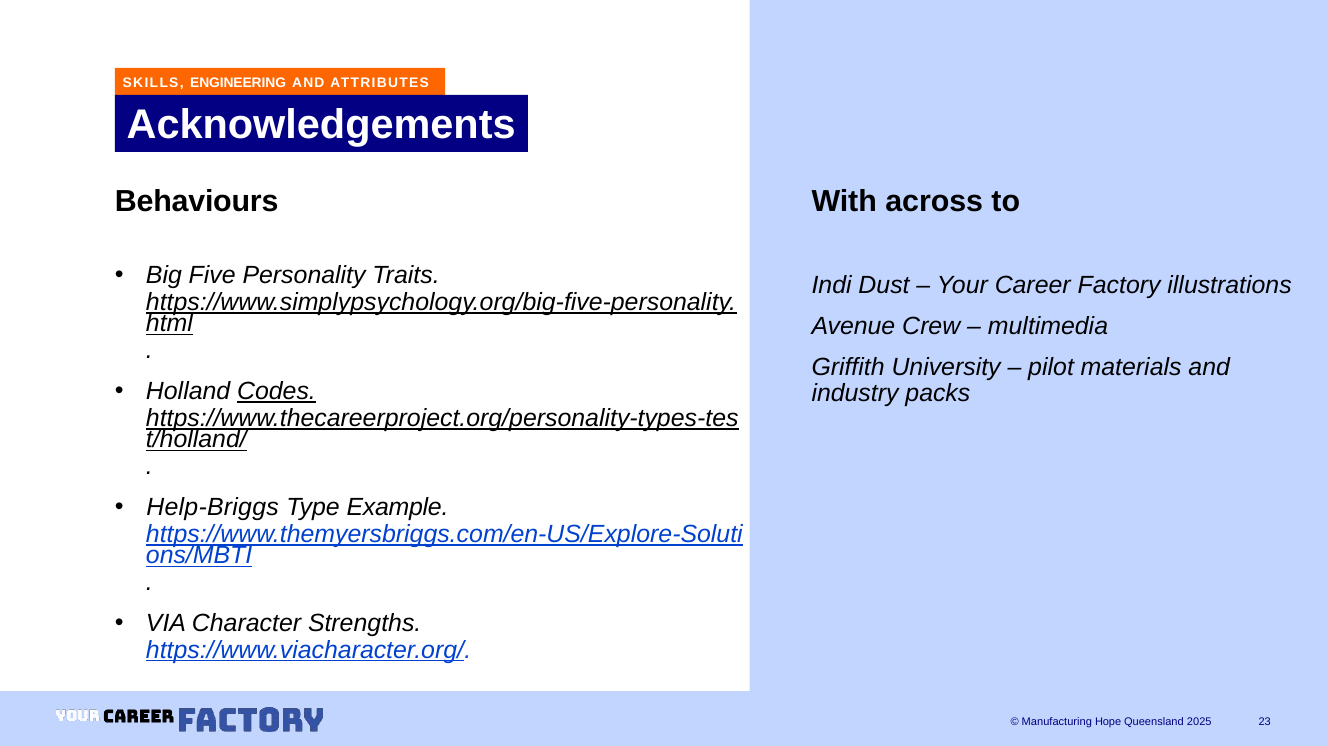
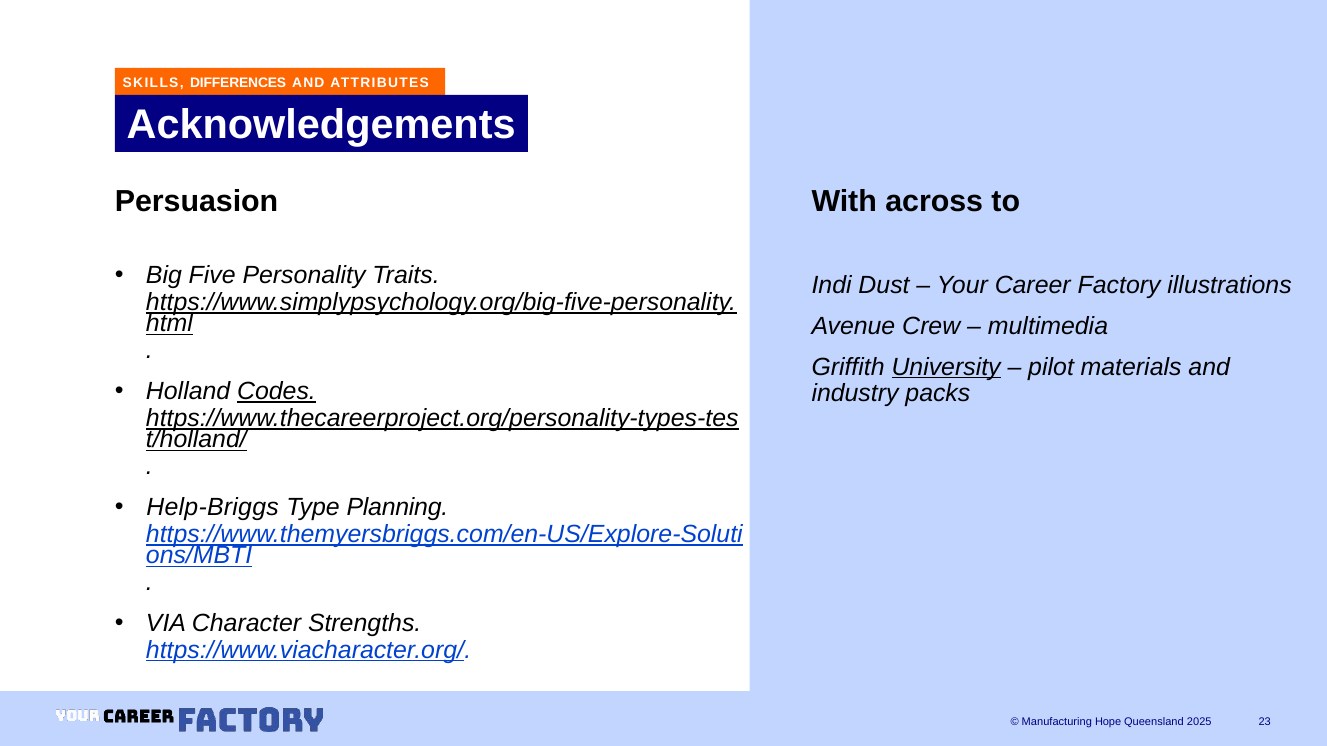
ENGINEERING: ENGINEERING -> DIFFERENCES (238, 83)
Behaviours: Behaviours -> Persuasion (197, 201)
University underline: none -> present (946, 367)
Example: Example -> Planning (397, 507)
